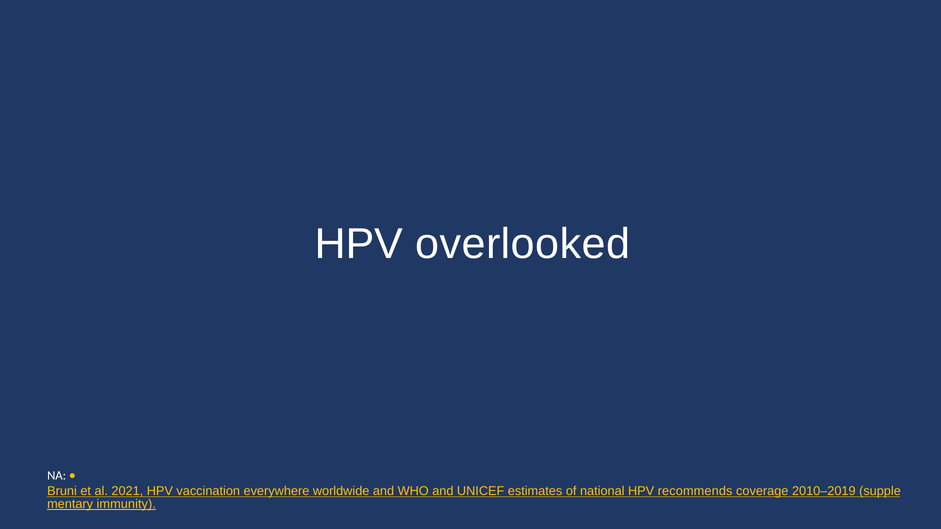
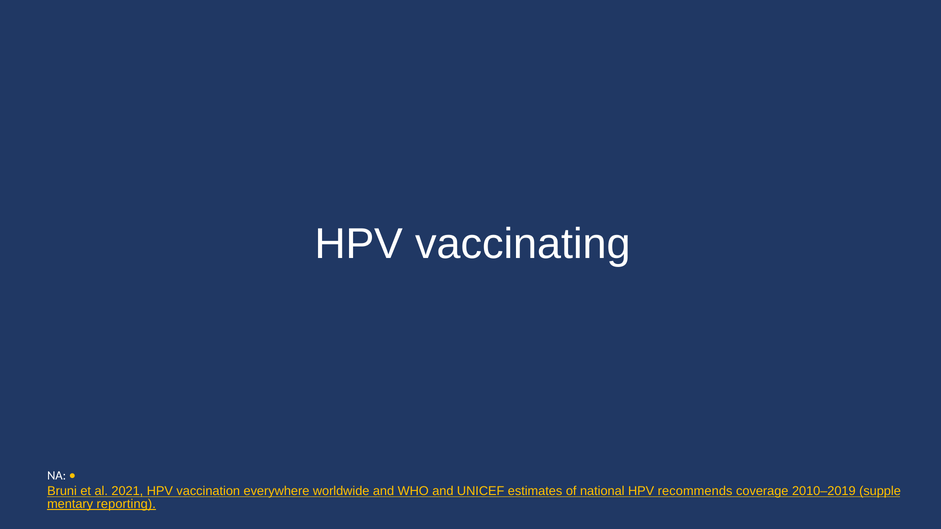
overlooked: overlooked -> vaccinating (523, 244)
immunity: immunity -> reporting (126, 504)
